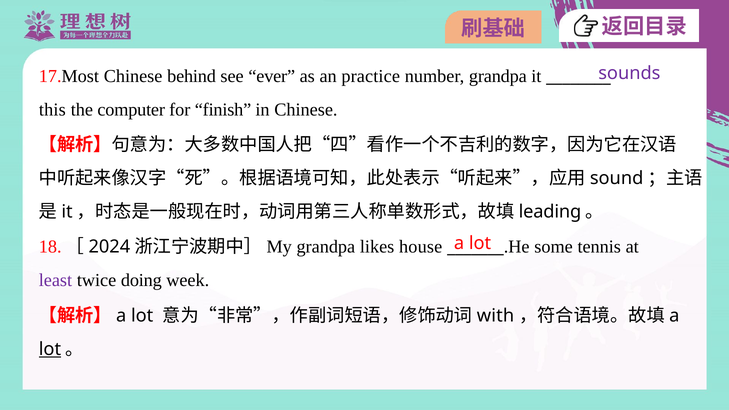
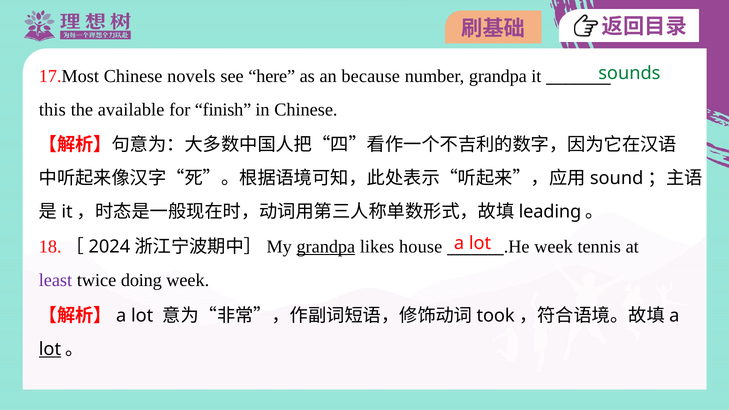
behind: behind -> novels (191, 76)
ever: ever -> here (272, 76)
practice: practice -> because (371, 76)
sounds colour: purple -> green (629, 73)
computer: computer -> available (131, 110)
grandpa underline: none -> present (326, 247)
some: some -> week (554, 247)
with: with -> took (496, 316)
